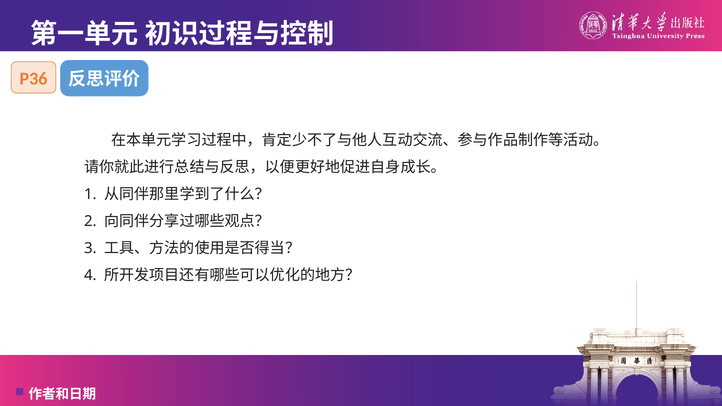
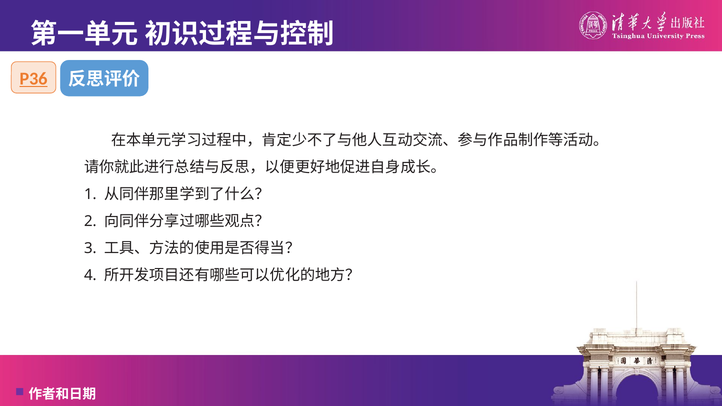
P36 underline: none -> present (34, 79)
